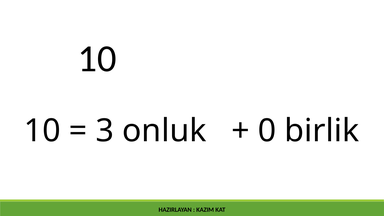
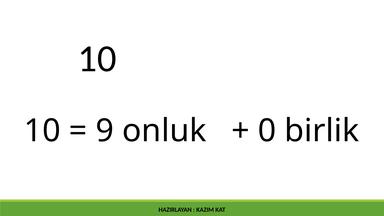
3: 3 -> 9 (105, 131)
